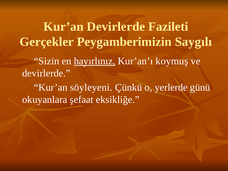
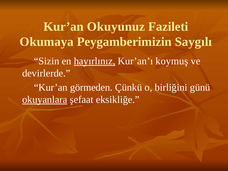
Kur’an Devirlerde: Devirlerde -> Okuyunuz (116, 27)
Gerçekler: Gerçekler -> Okumaya (47, 42)
söyleyeni: söyleyeni -> görmeden (91, 87)
yerlerde: yerlerde -> birliğini (171, 87)
okuyanlara underline: none -> present (45, 100)
